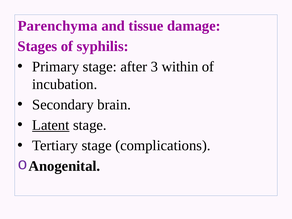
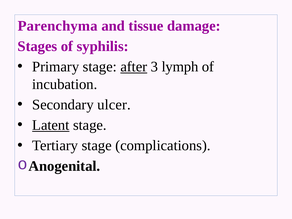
after underline: none -> present (134, 67)
within: within -> lymph (180, 67)
brain: brain -> ulcer (114, 105)
